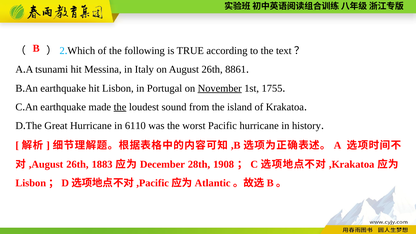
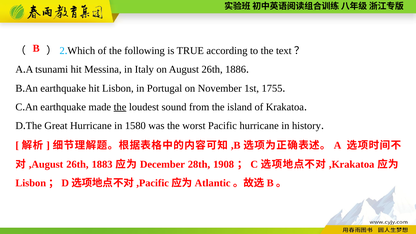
8861: 8861 -> 1886 (236, 70)
November underline: present -> none (220, 88)
6110: 6110 -> 1580 (135, 126)
